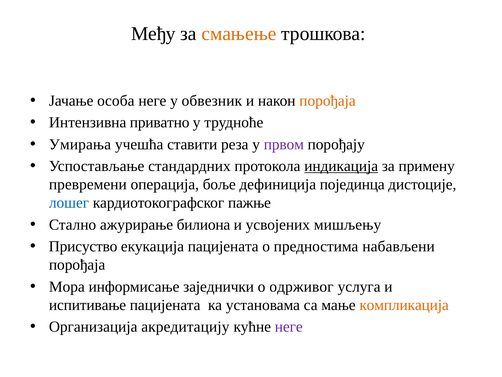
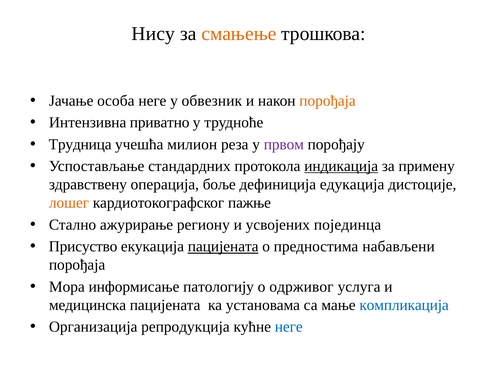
Међу: Међу -> Нису (153, 34)
Умирања: Умирања -> Трудница (80, 144)
ставити: ставити -> милион (192, 144)
превремени: превремени -> здравствену (88, 184)
појединца: појединца -> едукација (352, 184)
лошег colour: blue -> orange (69, 203)
билиона: билиона -> региону (203, 224)
мишљењу: мишљењу -> појединца (348, 224)
пацијената underline: none -> present (223, 246)
заједнички: заједнички -> патологију (219, 286)
испитивање: испитивање -> медицинска (88, 305)
компликација colour: orange -> blue (404, 305)
акредитацију: акредитацију -> репродукција (185, 326)
неге colour: purple -> blue (289, 326)
